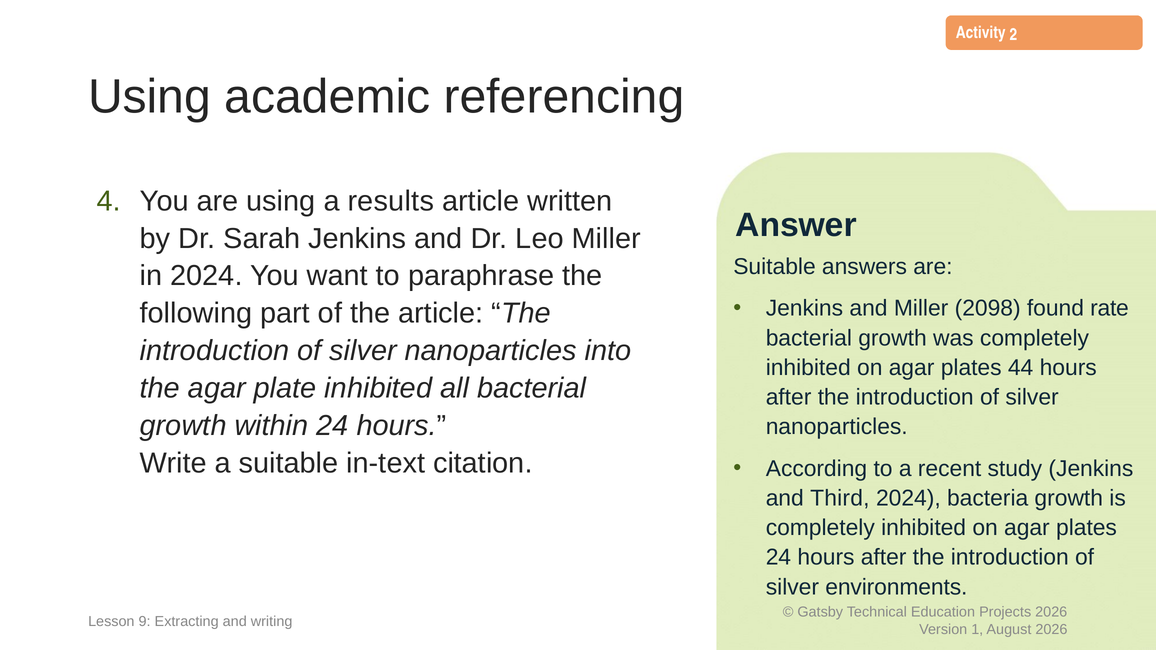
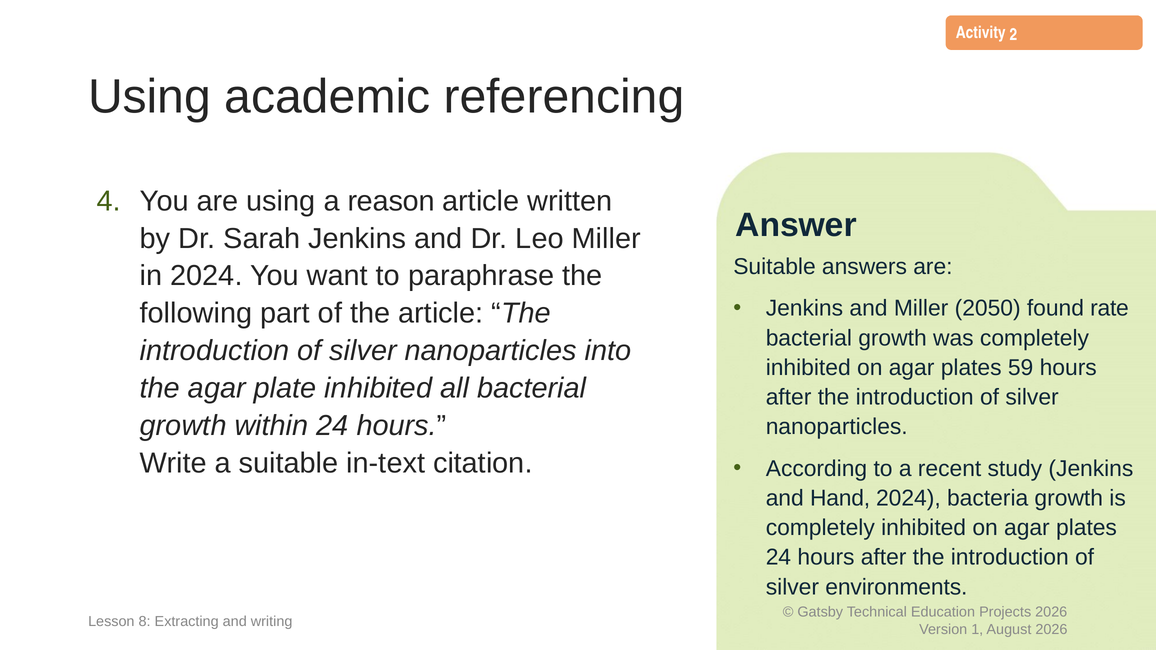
results: results -> reason (391, 201)
2098: 2098 -> 2050 (988, 308)
44: 44 -> 59 (1021, 368)
Third: Third -> Hand (840, 498)
9: 9 -> 8 (145, 622)
